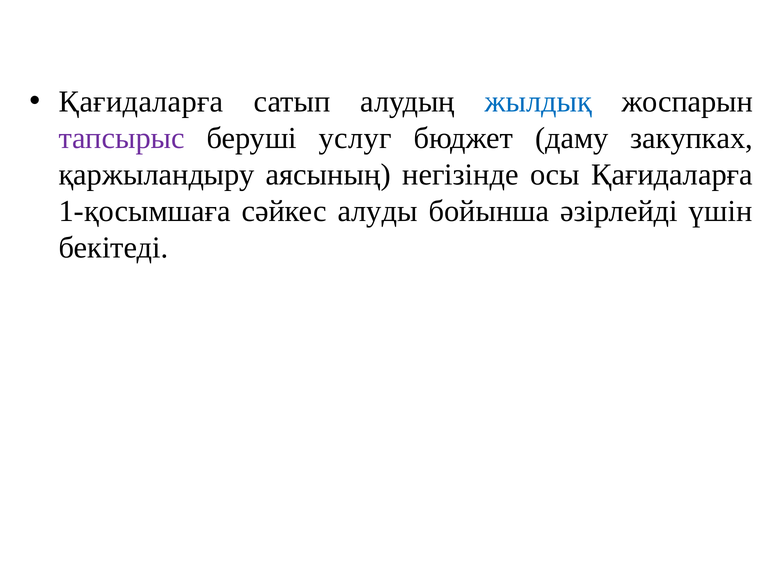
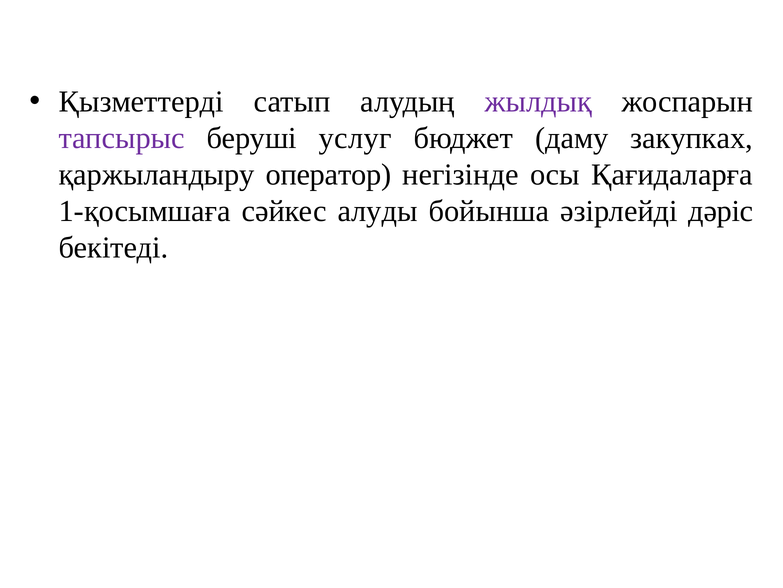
Қағидаларға: Қағидаларға -> Қызметтерді (141, 101)
жылдық colour: blue -> purple (538, 101)
аясының: аясының -> оператор (329, 174)
үшін: үшін -> дәріс (721, 211)
